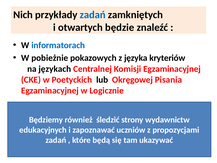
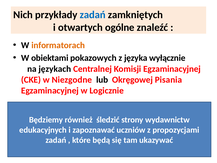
będzie: będzie -> ogólne (120, 27)
informatorach colour: blue -> orange (58, 45)
pobieżnie: pobieżnie -> obiektami (50, 58)
kryteriów: kryteriów -> wyłącznie (167, 58)
Poetyckich: Poetyckich -> Niezgodne (72, 80)
